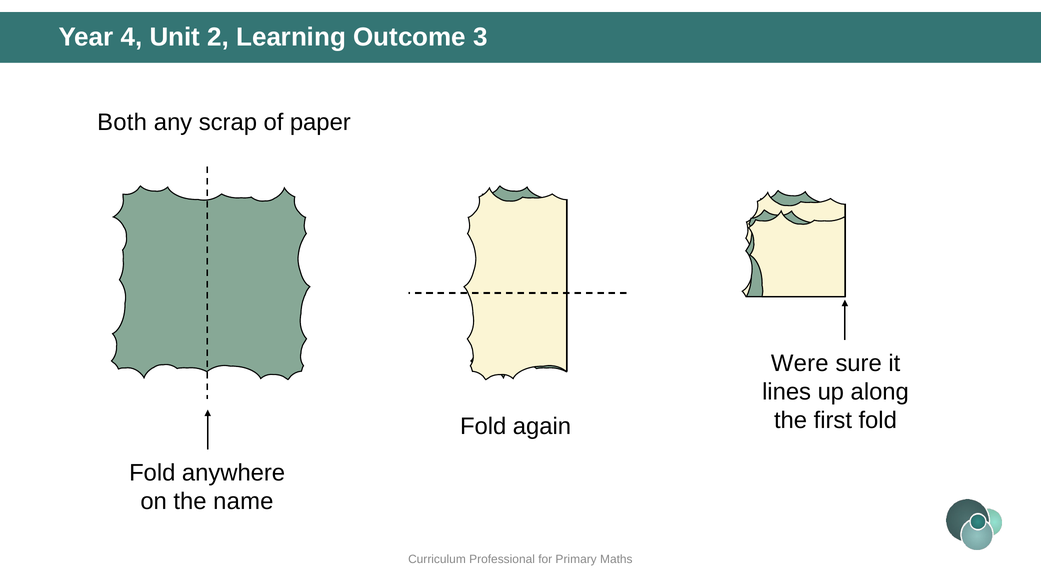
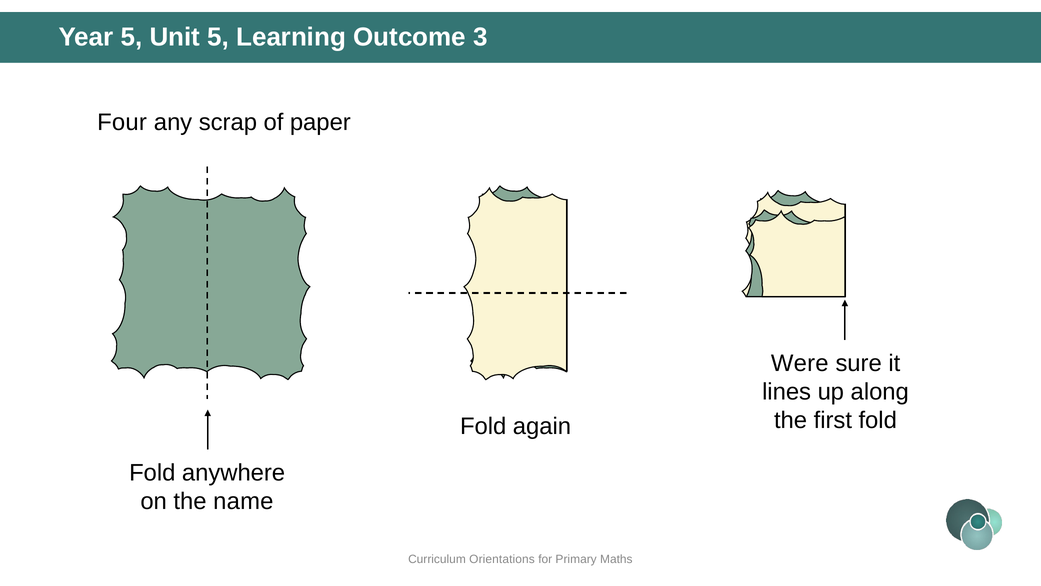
Year 4: 4 -> 5 (132, 37)
Unit 2: 2 -> 5 (218, 37)
Both: Both -> Four (122, 122)
Professional: Professional -> Orientations (502, 559)
